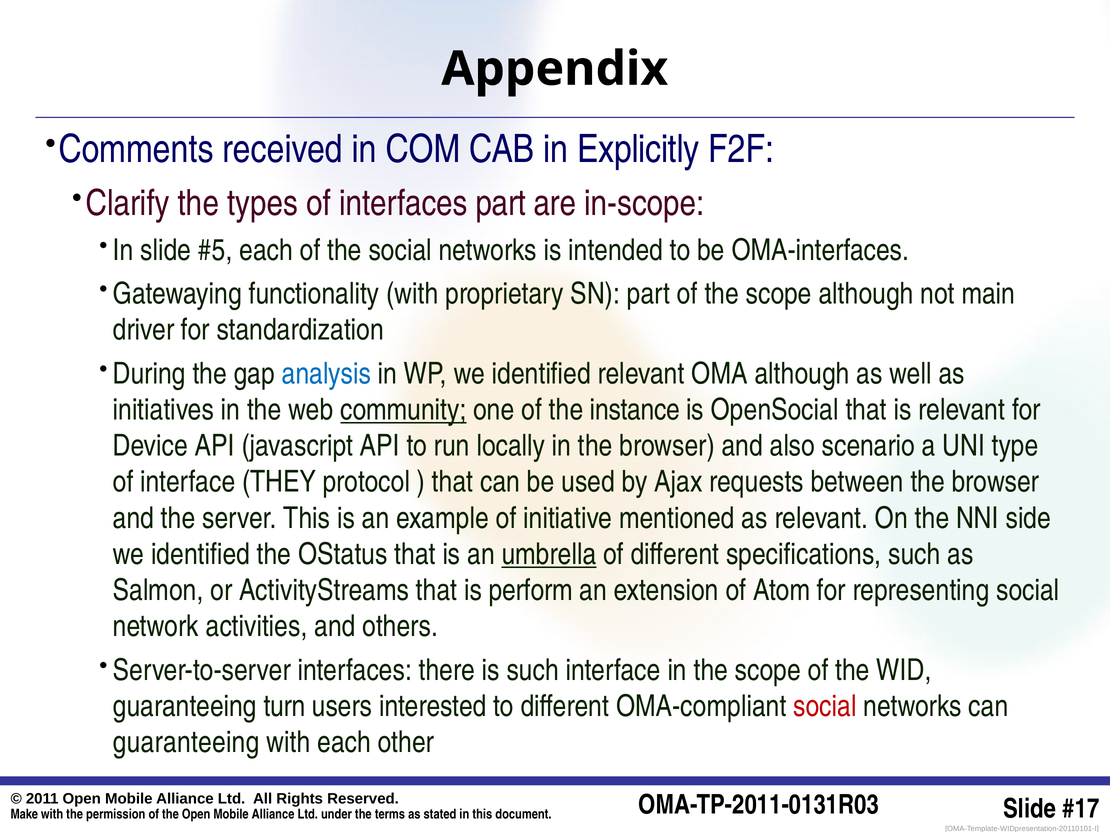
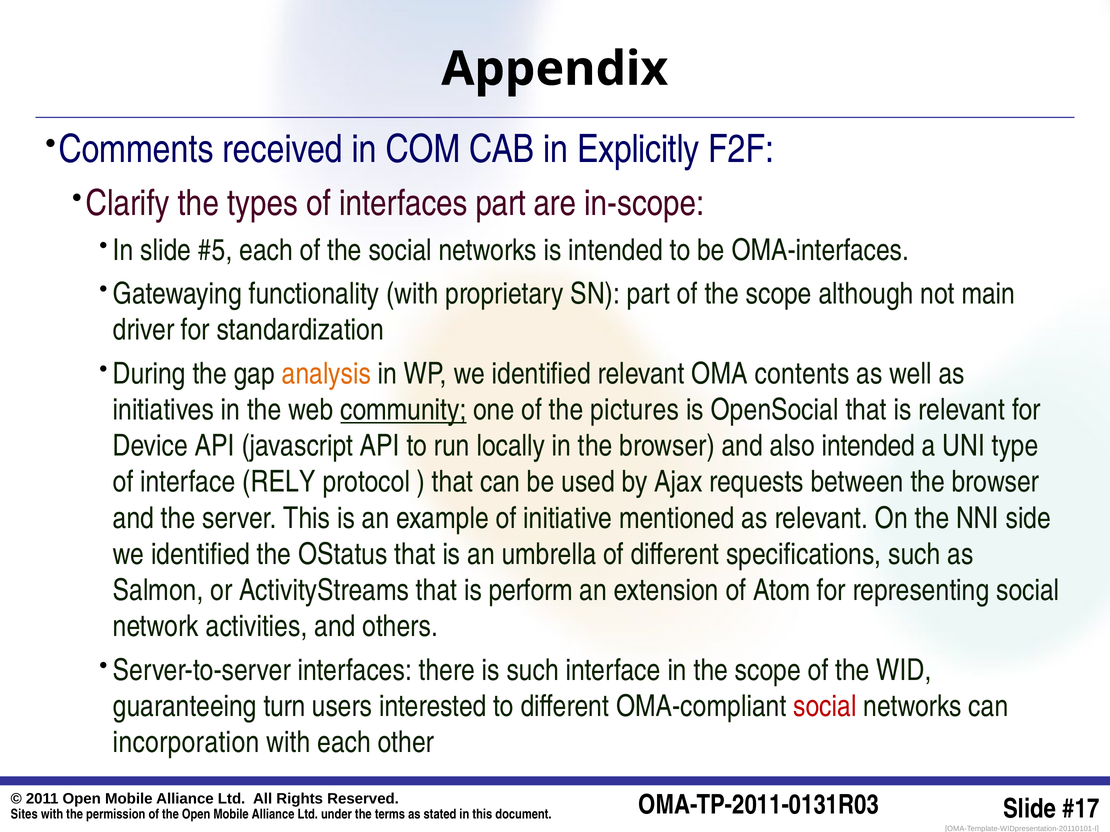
analysis colour: blue -> orange (326, 374)
OMA although: although -> contents (802, 374)
instance: instance -> pictures (635, 410)
also scenario: scenario -> intended (868, 446)
THEY: THEY -> RELY (279, 482)
umbrella underline: present -> none (549, 555)
guaranteeing: guaranteeing -> incorporation (186, 743)
Make: Make -> Sites (24, 815)
